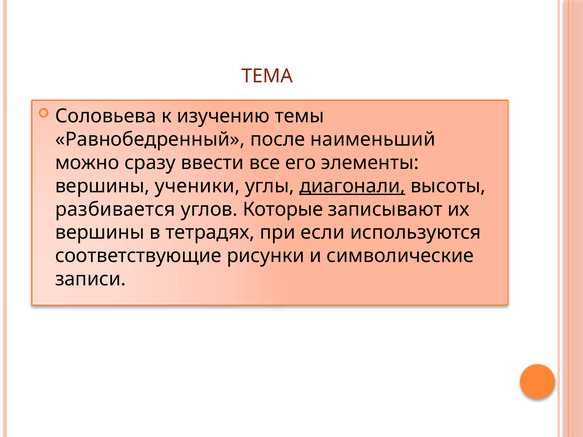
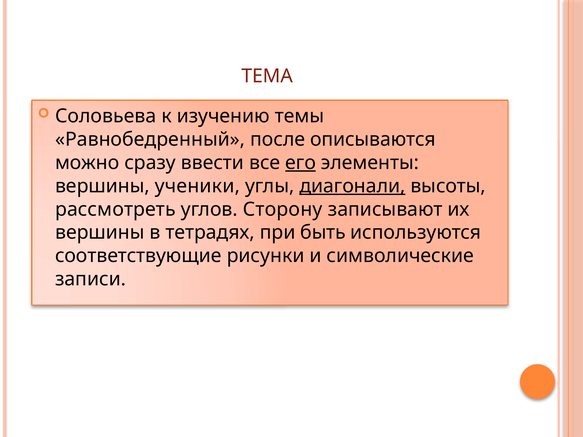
наименьший: наименьший -> описываются (373, 139)
его underline: none -> present (301, 163)
разбивается: разбивается -> рассмотреть (115, 209)
Которые: Которые -> Сторону (283, 209)
если: если -> быть (323, 233)
